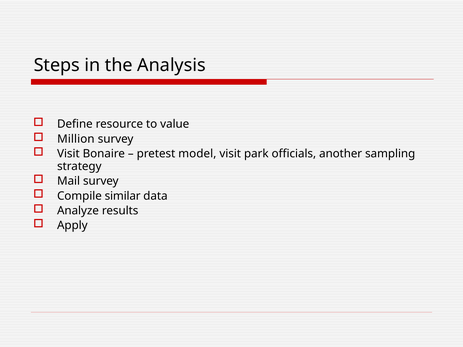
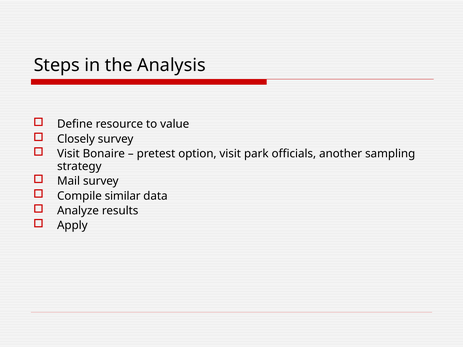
Million: Million -> Closely (76, 139)
model: model -> option (197, 154)
